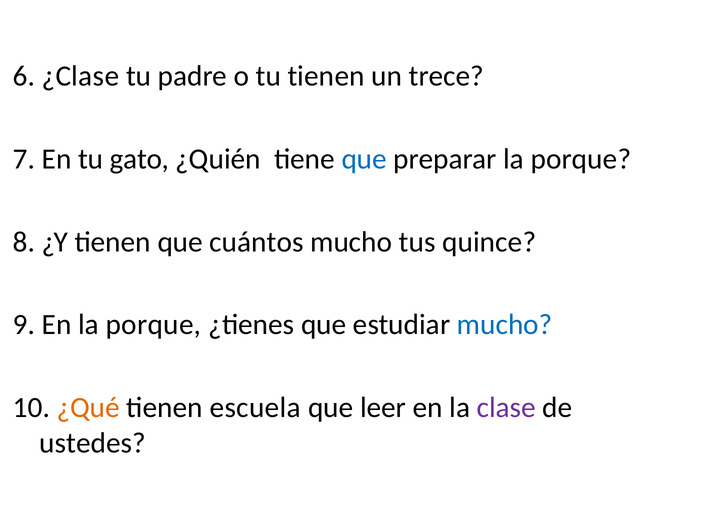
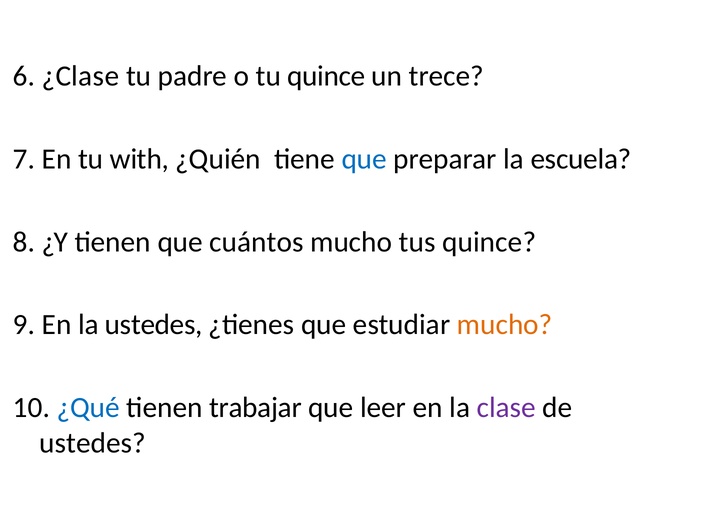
tu tienen: tienen -> quince (326, 76)
gato: gato -> with (139, 159)
preparar la porque: porque -> escuela (581, 159)
En la porque: porque -> ustedes (154, 325)
mucho colour: blue -> orange (505, 325)
¿Qué colour: orange -> blue (88, 408)
escuela: escuela -> trabajar (256, 408)
